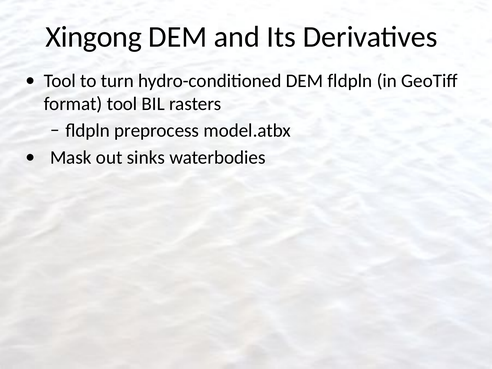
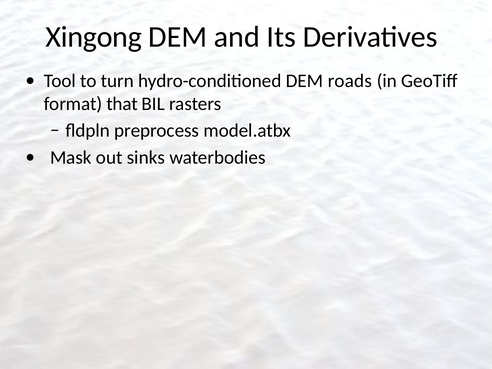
DEM fldpln: fldpln -> roads (350, 81)
format tool: tool -> that (122, 104)
